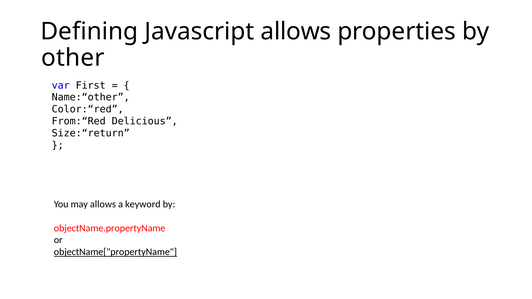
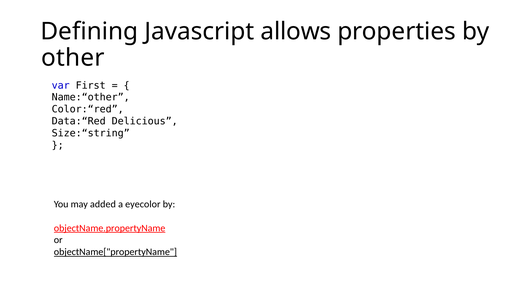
From:“Red: From:“Red -> Data:“Red (79, 121)
Size:“return: Size:“return -> Size:“string (91, 133)
may allows: allows -> added (103, 204)
keyword: keyword -> eyecolor (143, 204)
objectName.propertyName underline: none -> present (110, 228)
